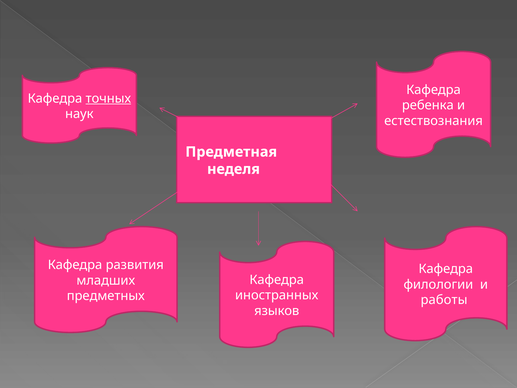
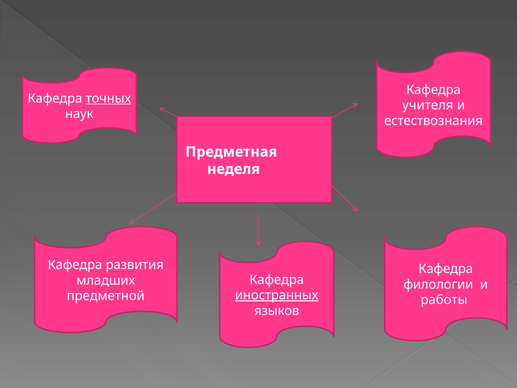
ребенка: ребенка -> учителя (428, 105)
иностранных underline: none -> present (277, 295)
предметных: предметных -> предметной (106, 296)
